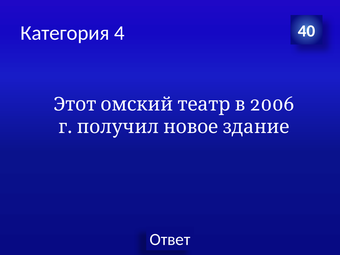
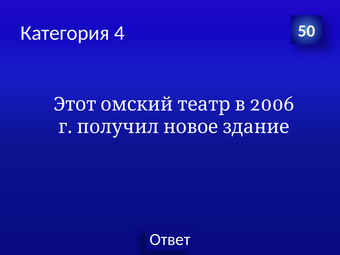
40: 40 -> 50 (307, 31)
